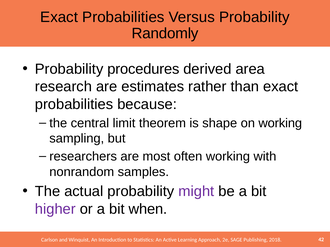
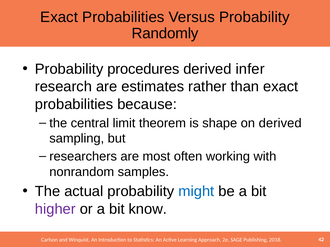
area: area -> infer (250, 69)
on working: working -> derived (280, 123)
might colour: purple -> blue (196, 192)
when: when -> know (148, 209)
